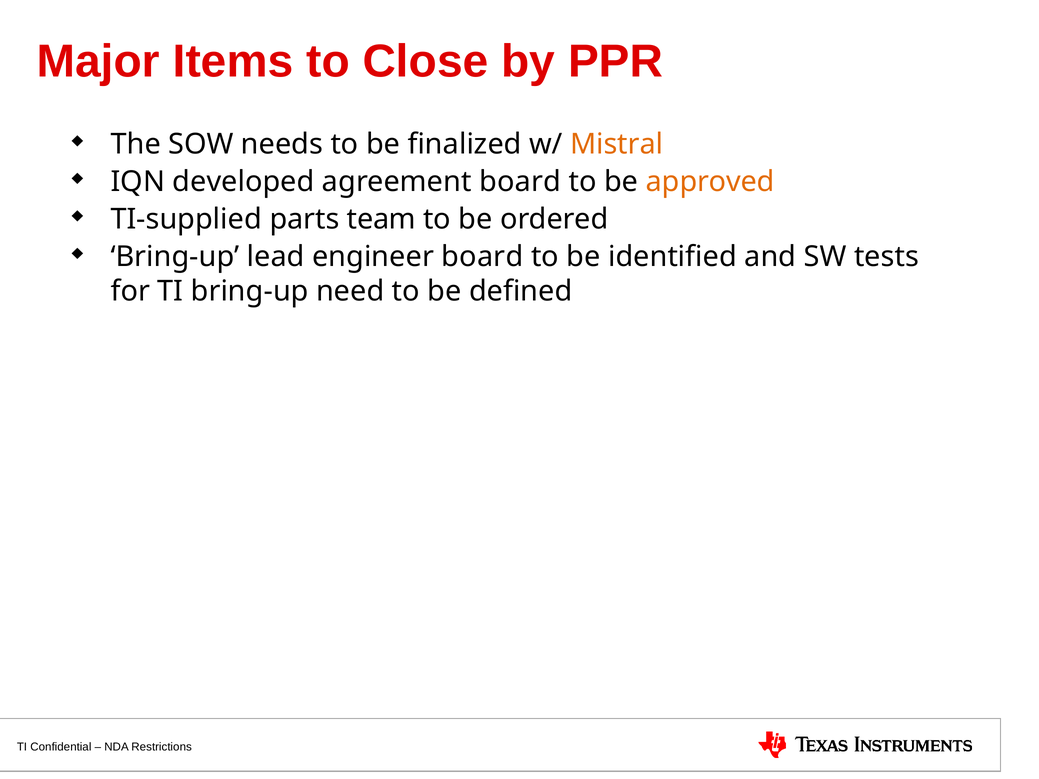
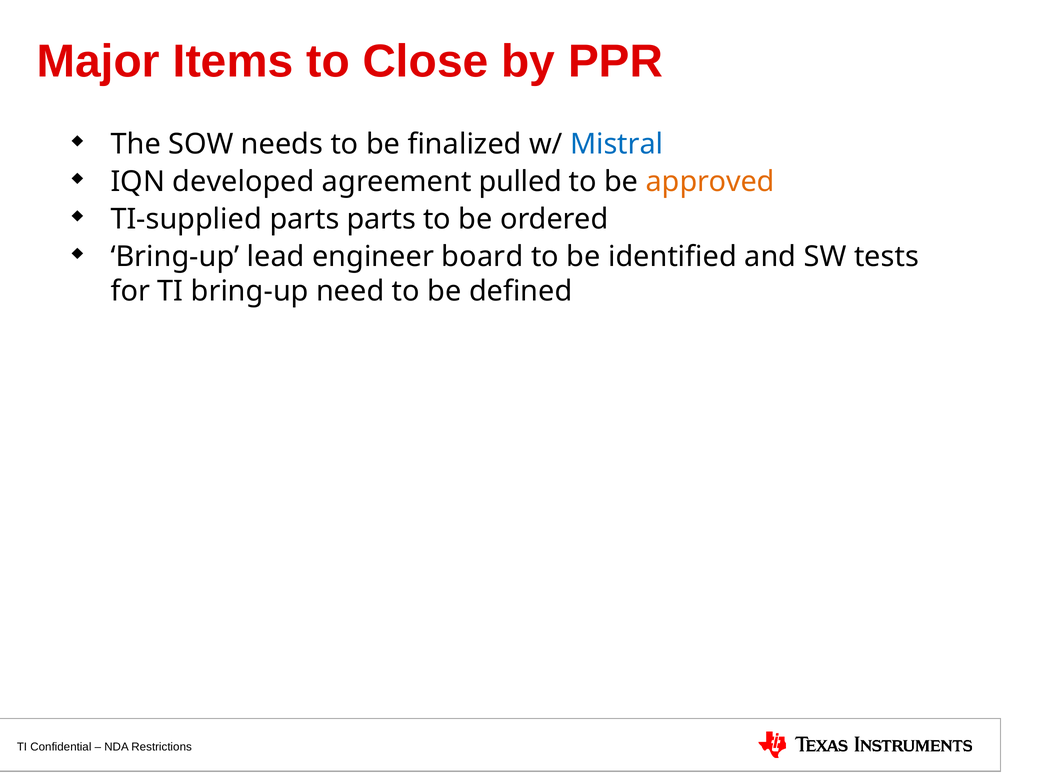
Mistral colour: orange -> blue (617, 144)
agreement board: board -> pulled (520, 182)
parts team: team -> parts (381, 219)
